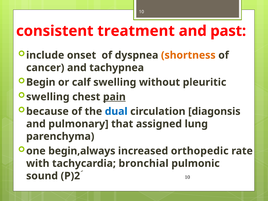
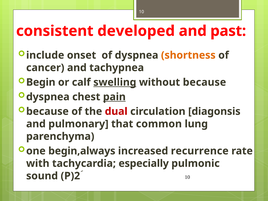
treatment: treatment -> developed (136, 31)
swelling underline: none -> present (115, 82)
without pleuritic: pleuritic -> because (204, 82)
swelling: swelling -> dyspnea (48, 97)
dual colour: blue -> red (116, 111)
assigned: assigned -> common (159, 124)
orthopedic: orthopedic -> recurrence (200, 151)
bronchial: bronchial -> especially (144, 163)
